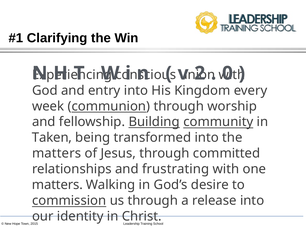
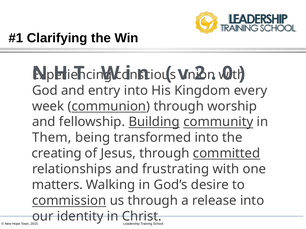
Taken: Taken -> Them (52, 138)
matters: matters -> creating (57, 154)
committed underline: none -> present (227, 154)
